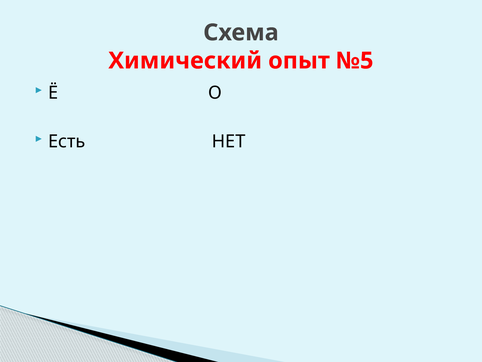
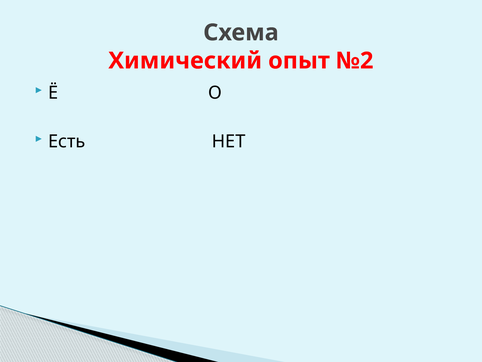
№5: №5 -> №2 (355, 61)
